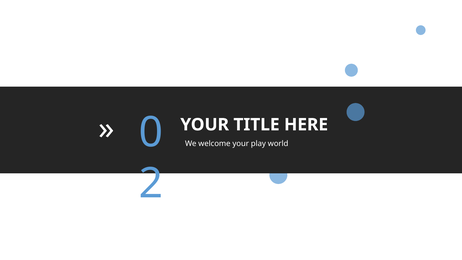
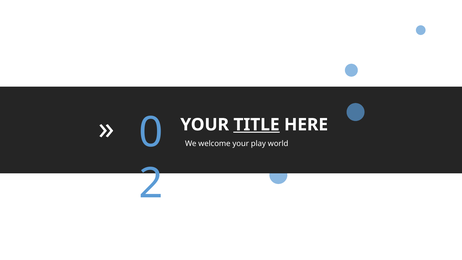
TITLE underline: none -> present (257, 125)
